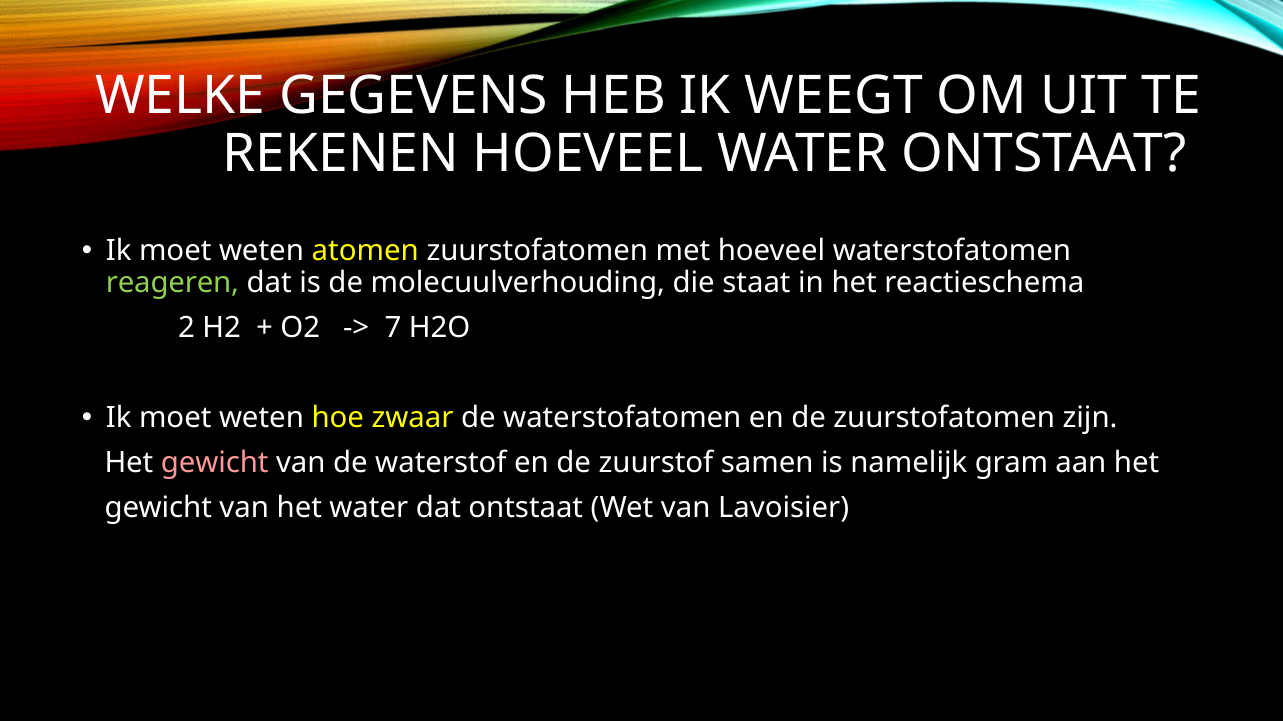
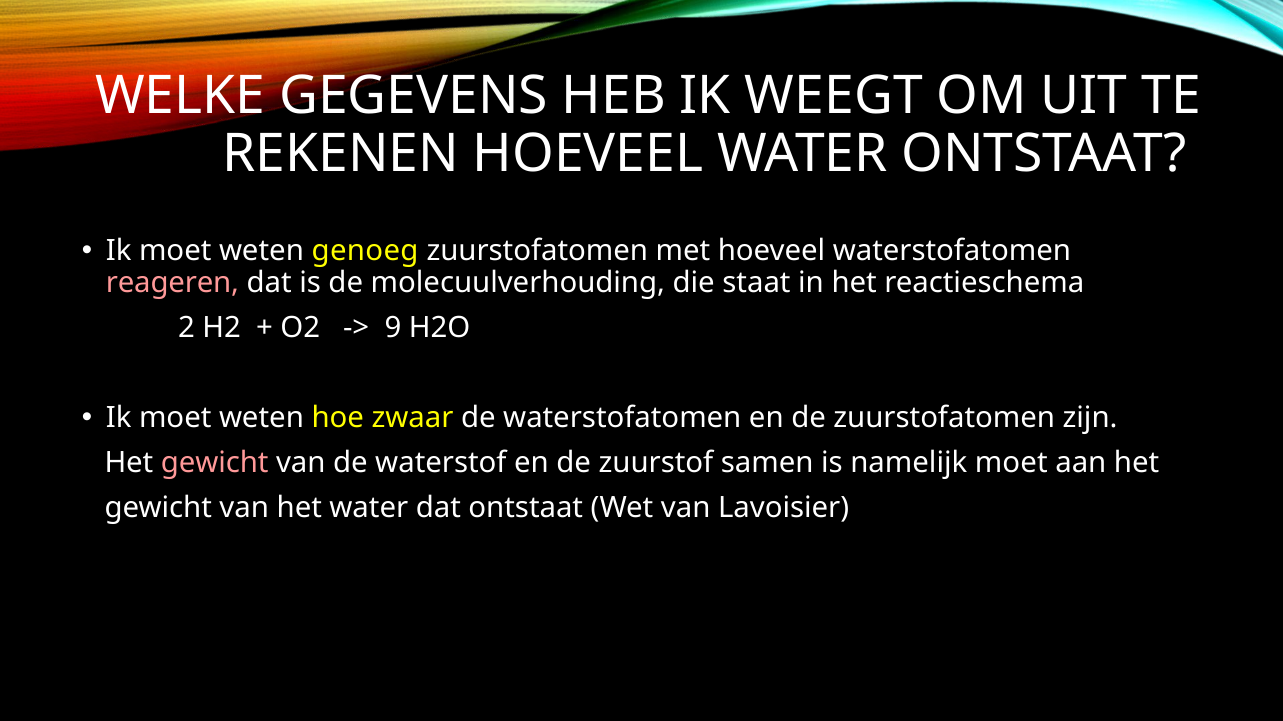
atomen: atomen -> genoeg (365, 251)
reageren colour: light green -> pink (172, 283)
7: 7 -> 9 (393, 328)
namelijk gram: gram -> moet (1011, 464)
